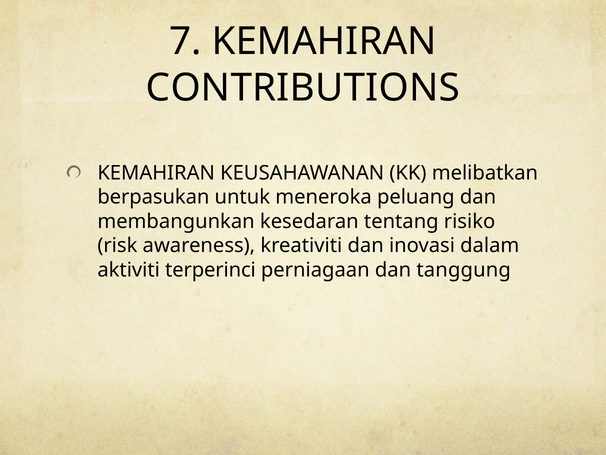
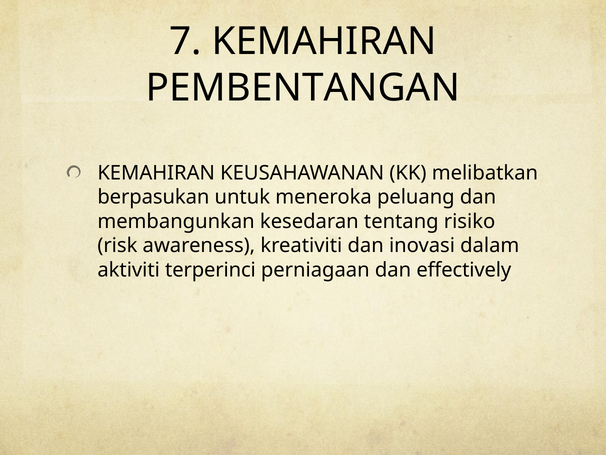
CONTRIBUTIONS: CONTRIBUTIONS -> PEMBENTANGAN (303, 88)
tanggung: tanggung -> effectively (464, 270)
